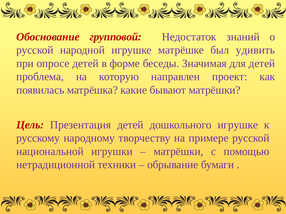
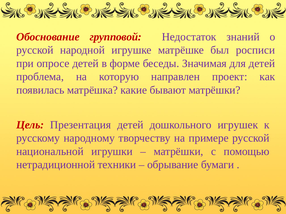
удивить: удивить -> росписи (255, 50)
дошкольного игрушке: игрушке -> игрушек (238, 125)
